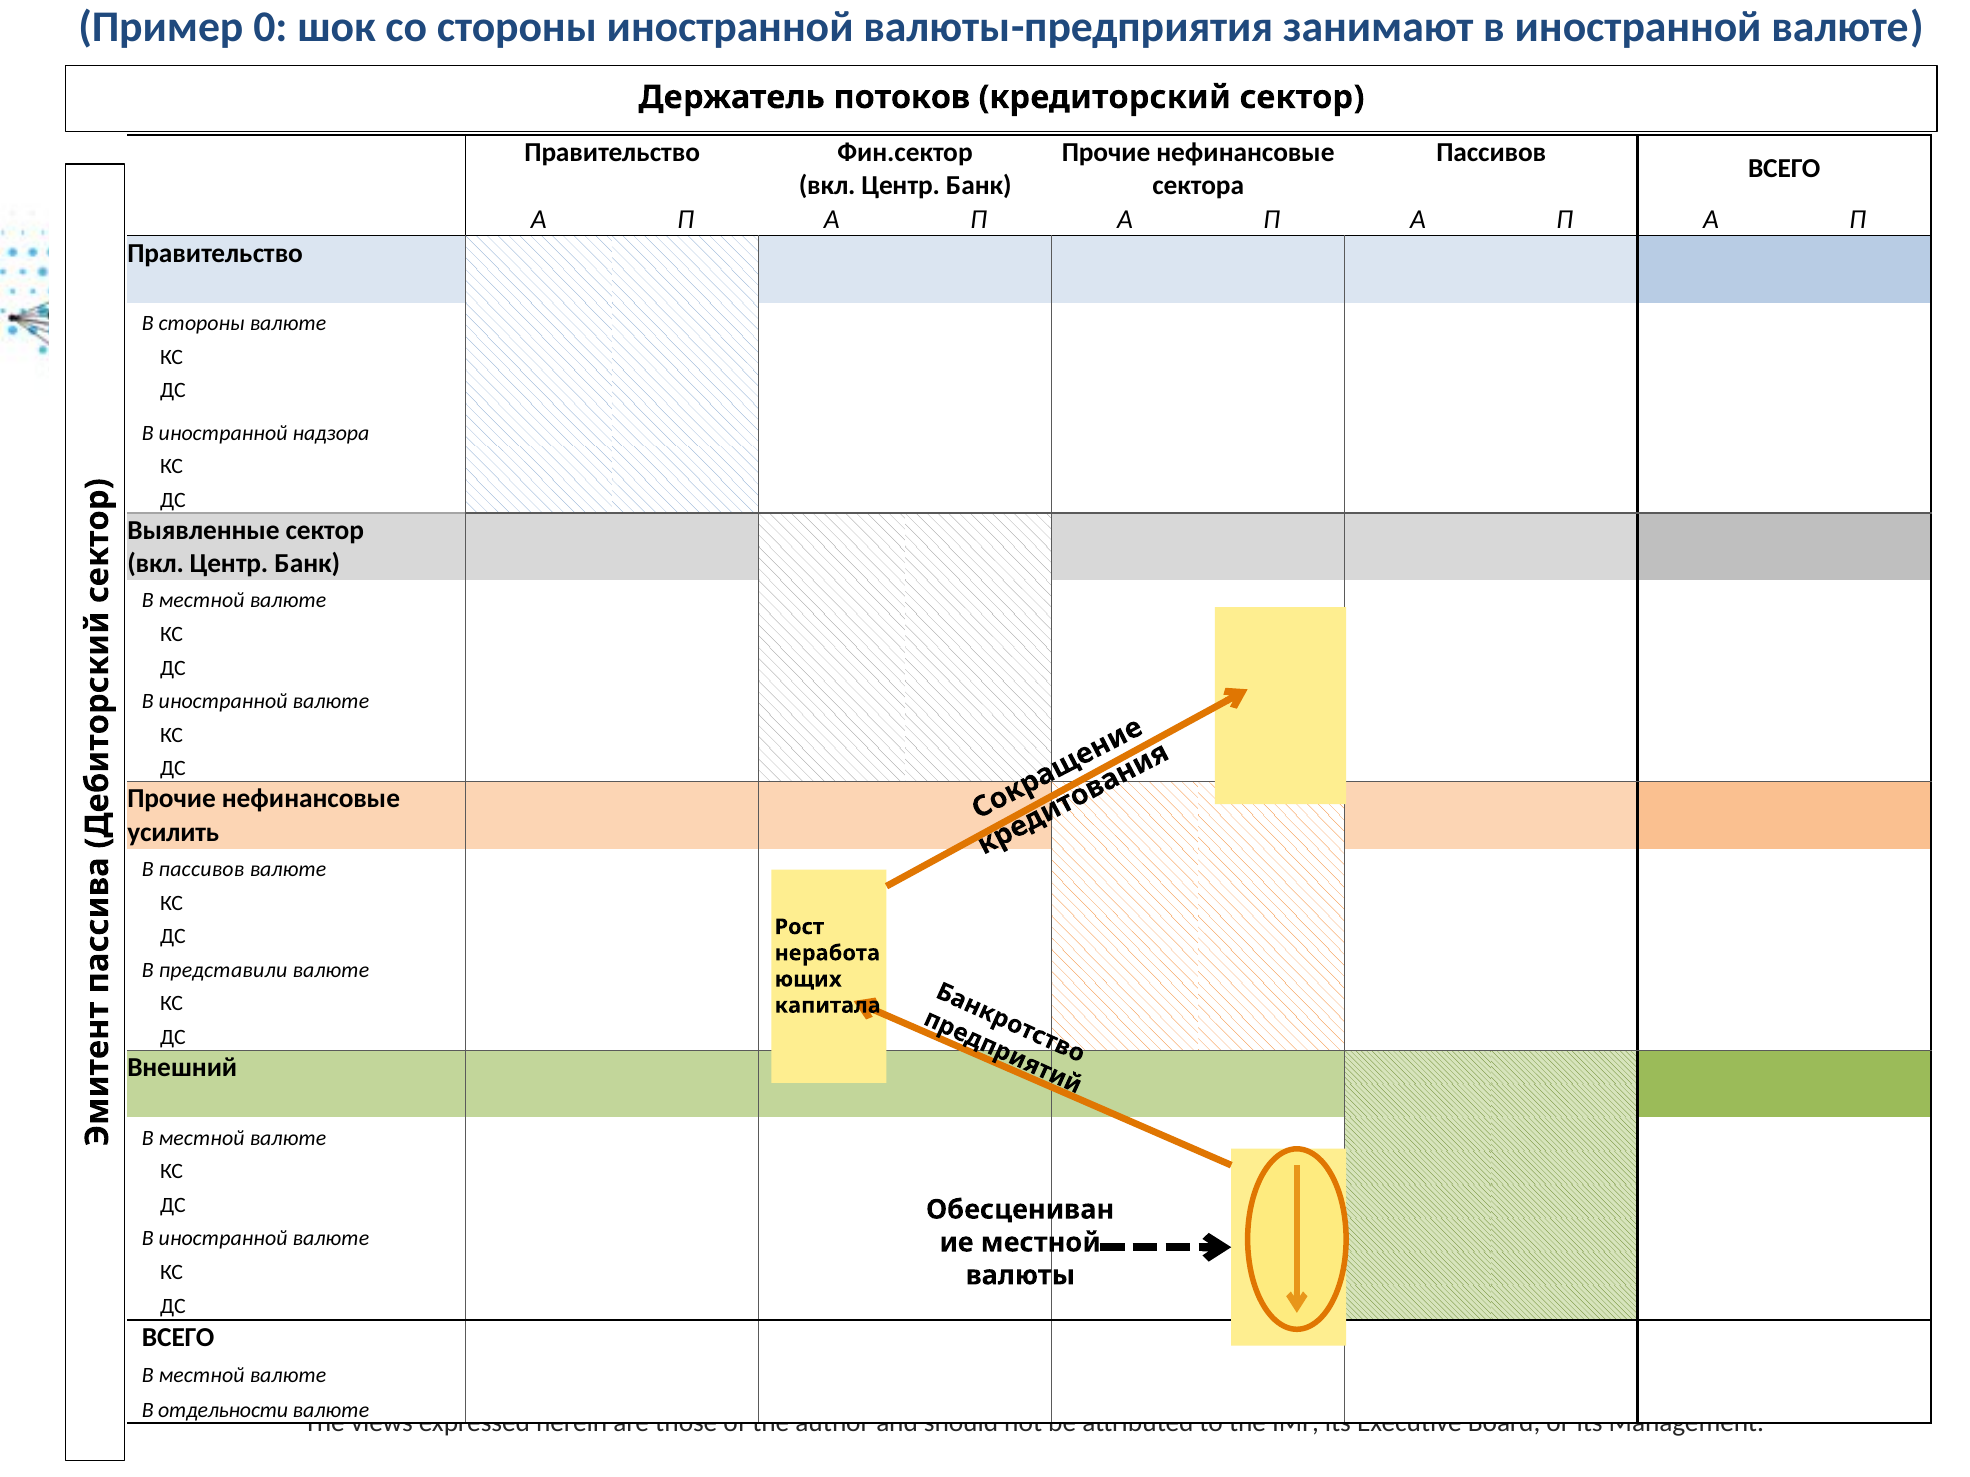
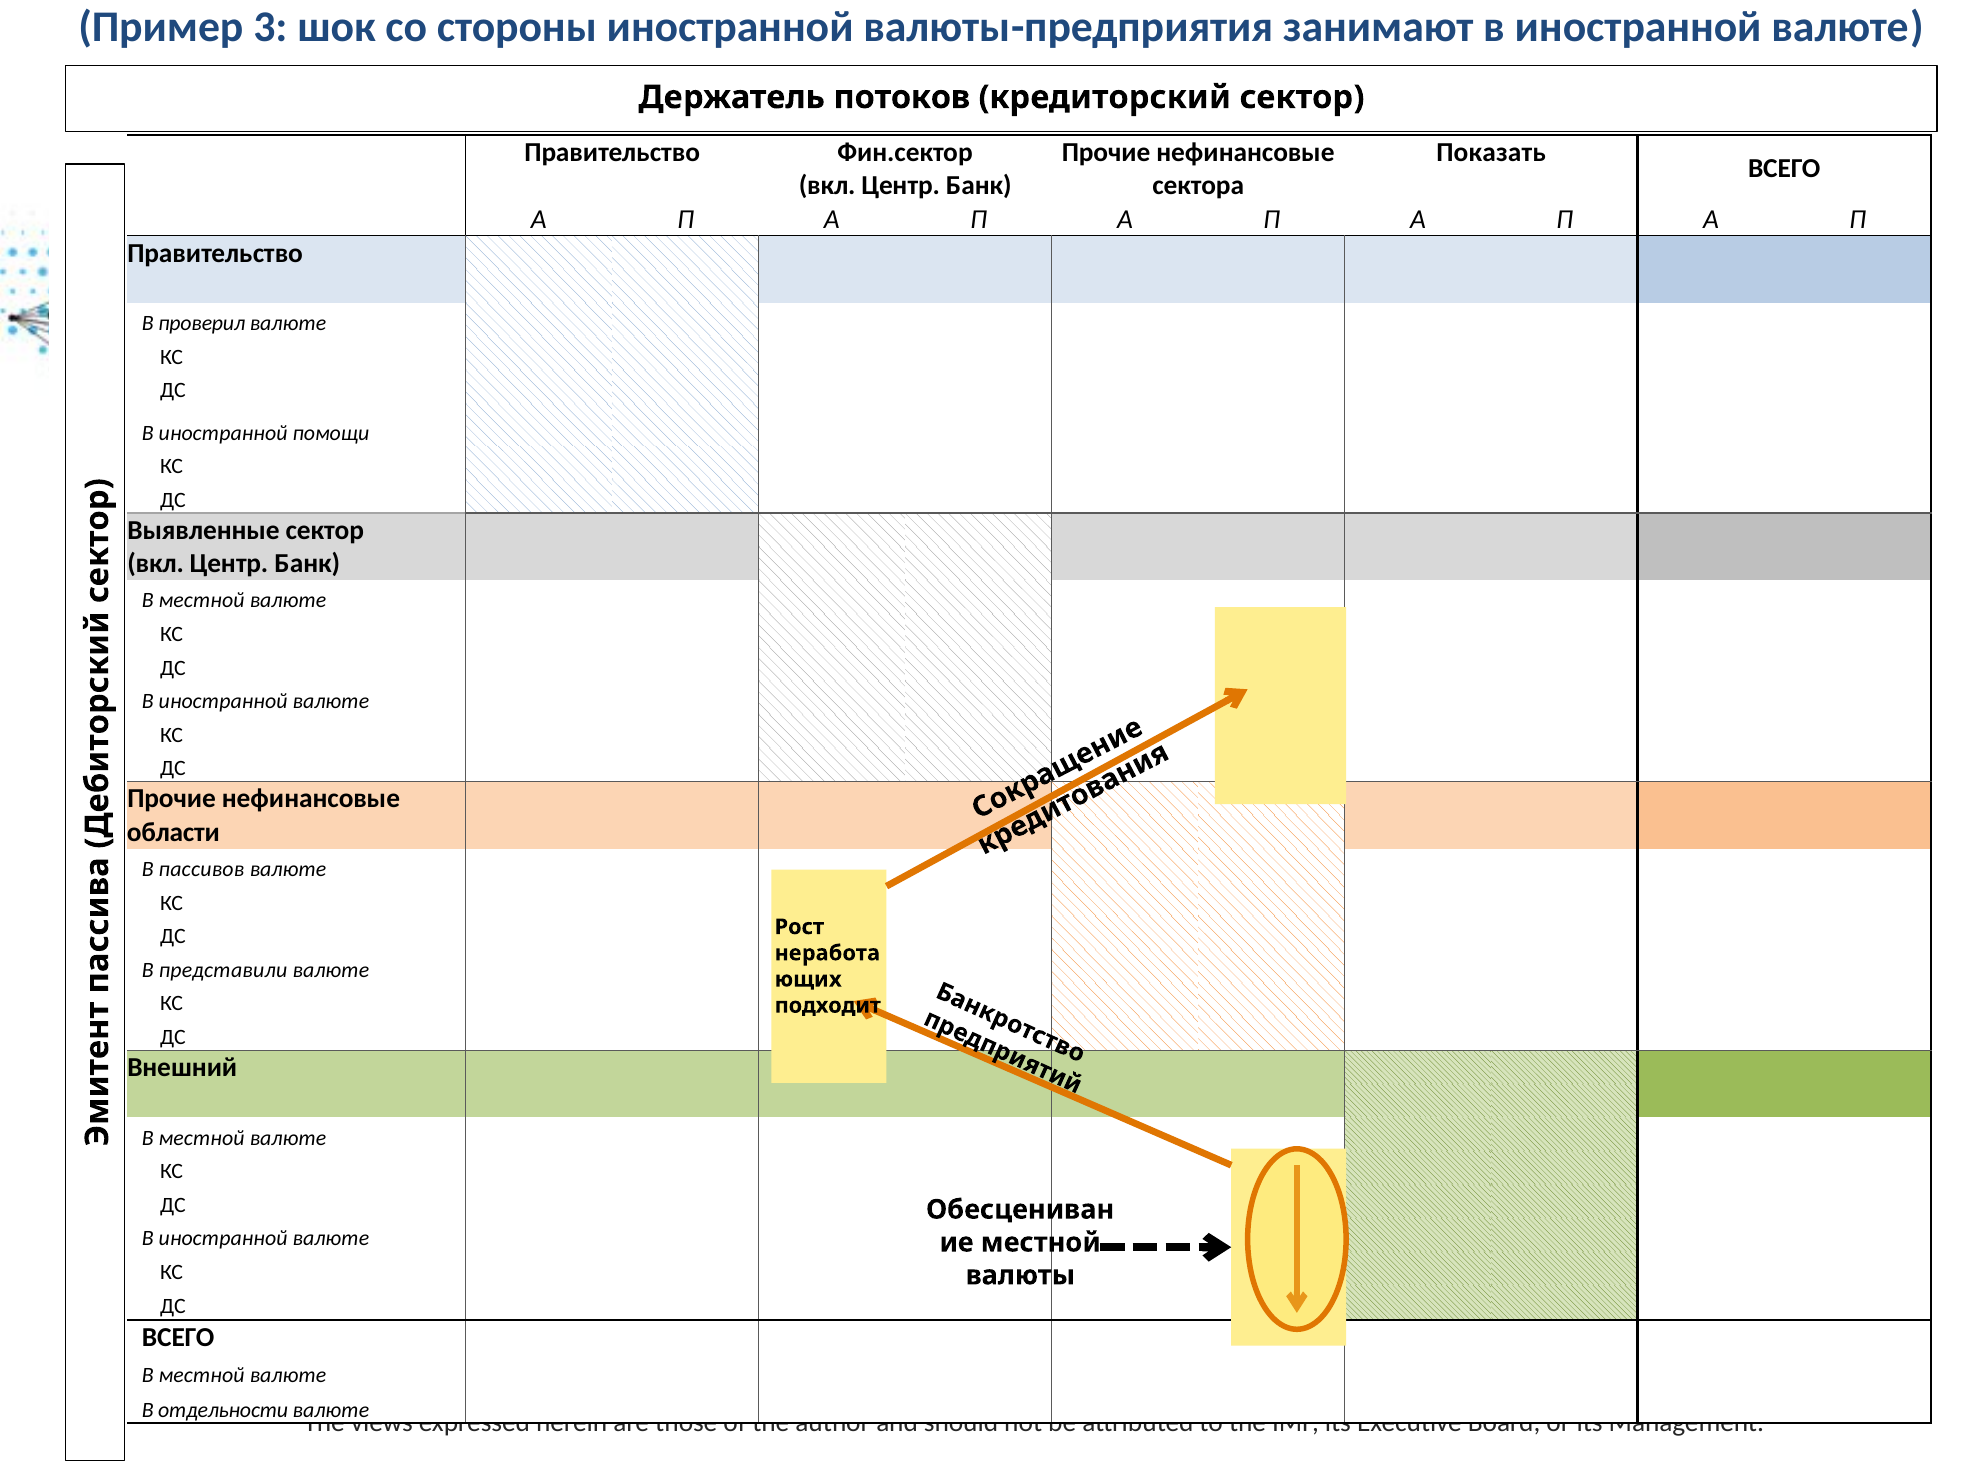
0: 0 -> 3 (270, 27)
нефинансовые Пассивов: Пассивов -> Показать (1491, 152)
В стороны: стороны -> проверил (202, 323)
надзора: надзора -> помощи (331, 433)
усилить: усилить -> области (173, 833)
капитала: капитала -> подходит (828, 1006)
